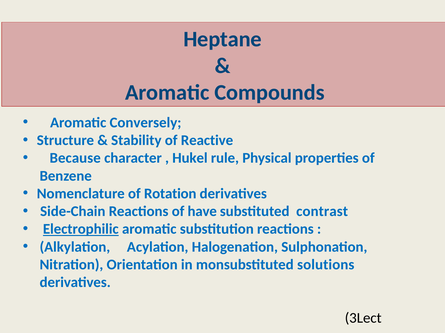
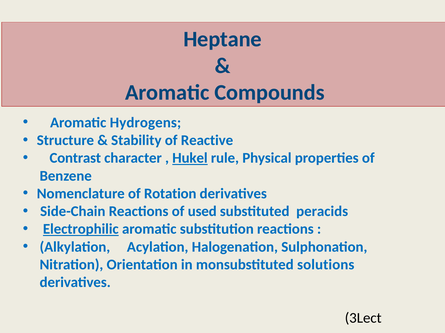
Conversely: Conversely -> Hydrogens (145, 123)
Because: Because -> Contrast (75, 158)
Hukel underline: none -> present (190, 158)
have: have -> used (202, 212)
contrast: contrast -> peracids (322, 212)
